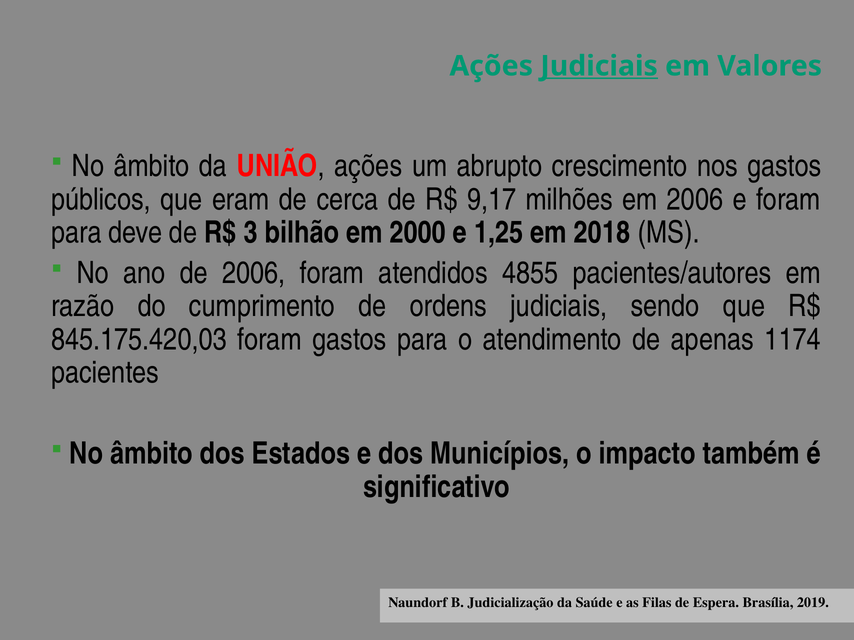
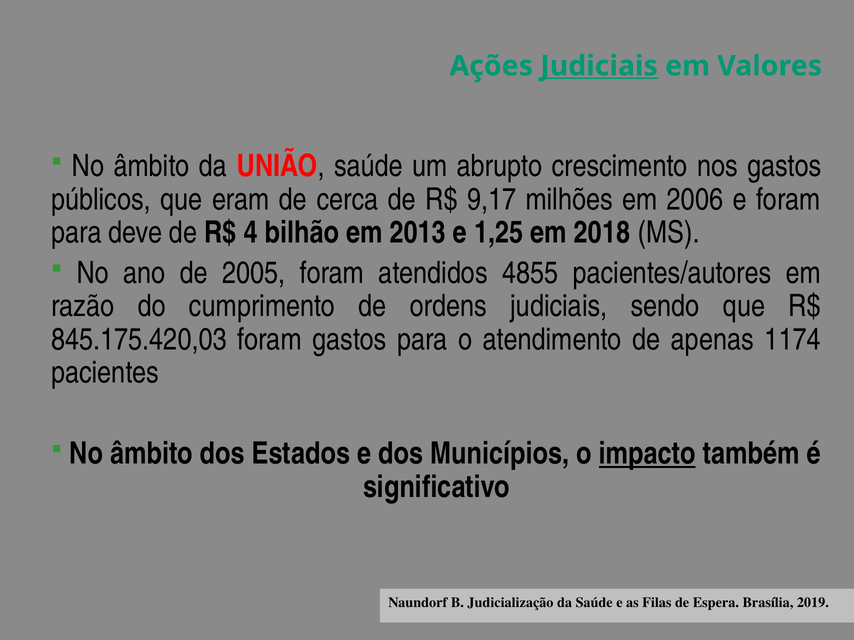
UNIÃO ações: ações -> saúde (368, 166)
3: 3 -> 4 (251, 233)
2000: 2000 -> 2013 (418, 233)
de 2006: 2006 -> 2005 (254, 273)
impacto underline: none -> present (647, 454)
